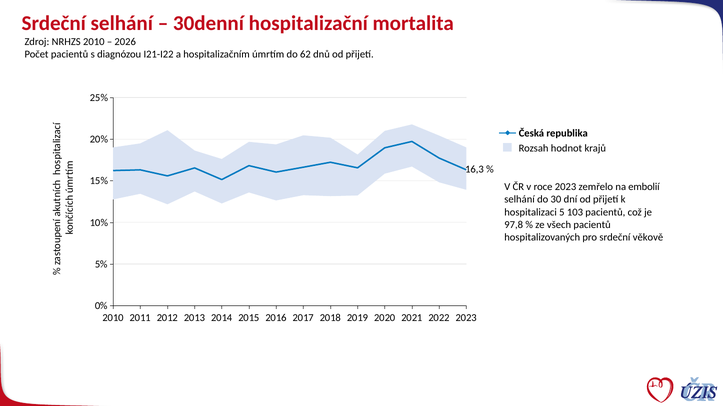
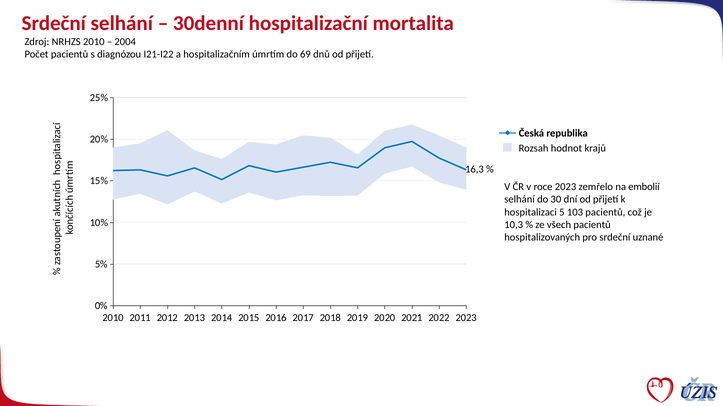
2026: 2026 -> 2004 (125, 42)
62: 62 -> 69 (305, 54)
97,8: 97,8 -> 10,3 (514, 225)
věkově: věkově -> uznané (648, 238)
